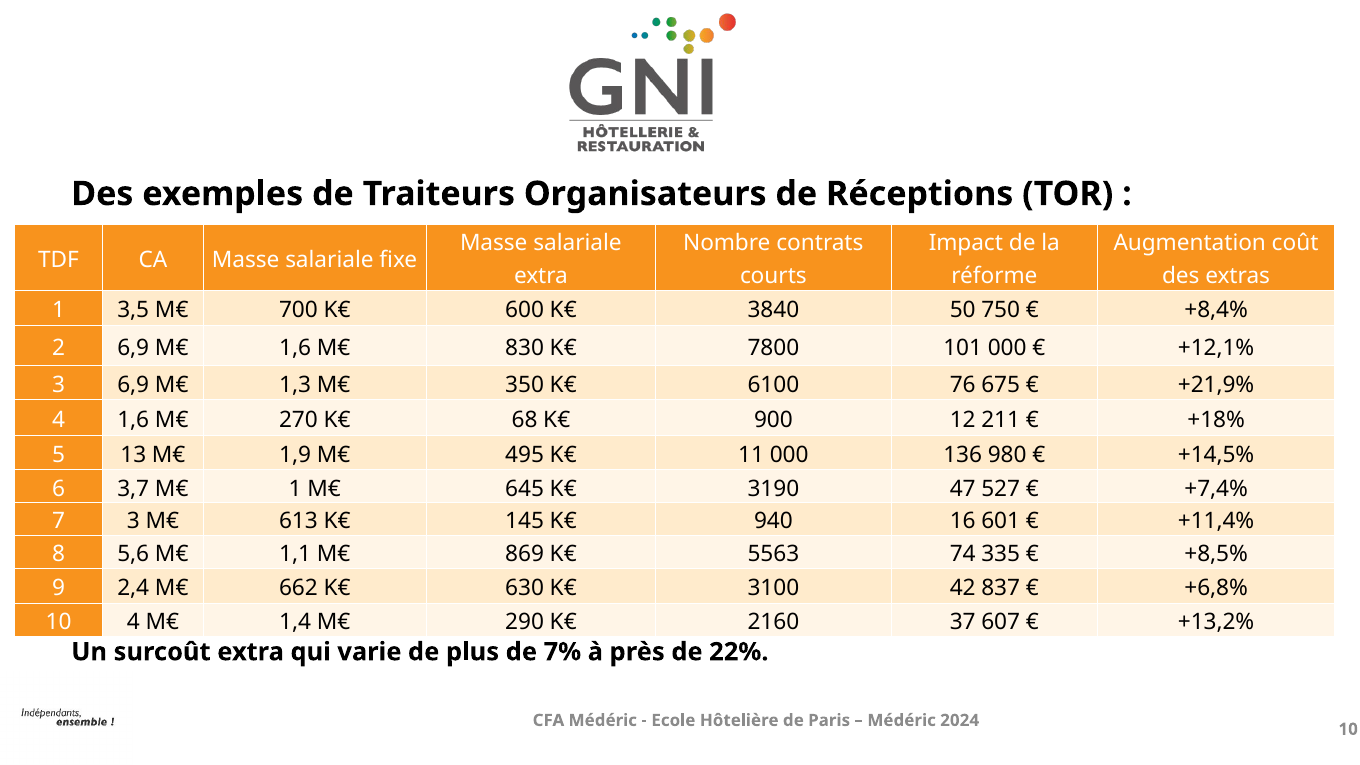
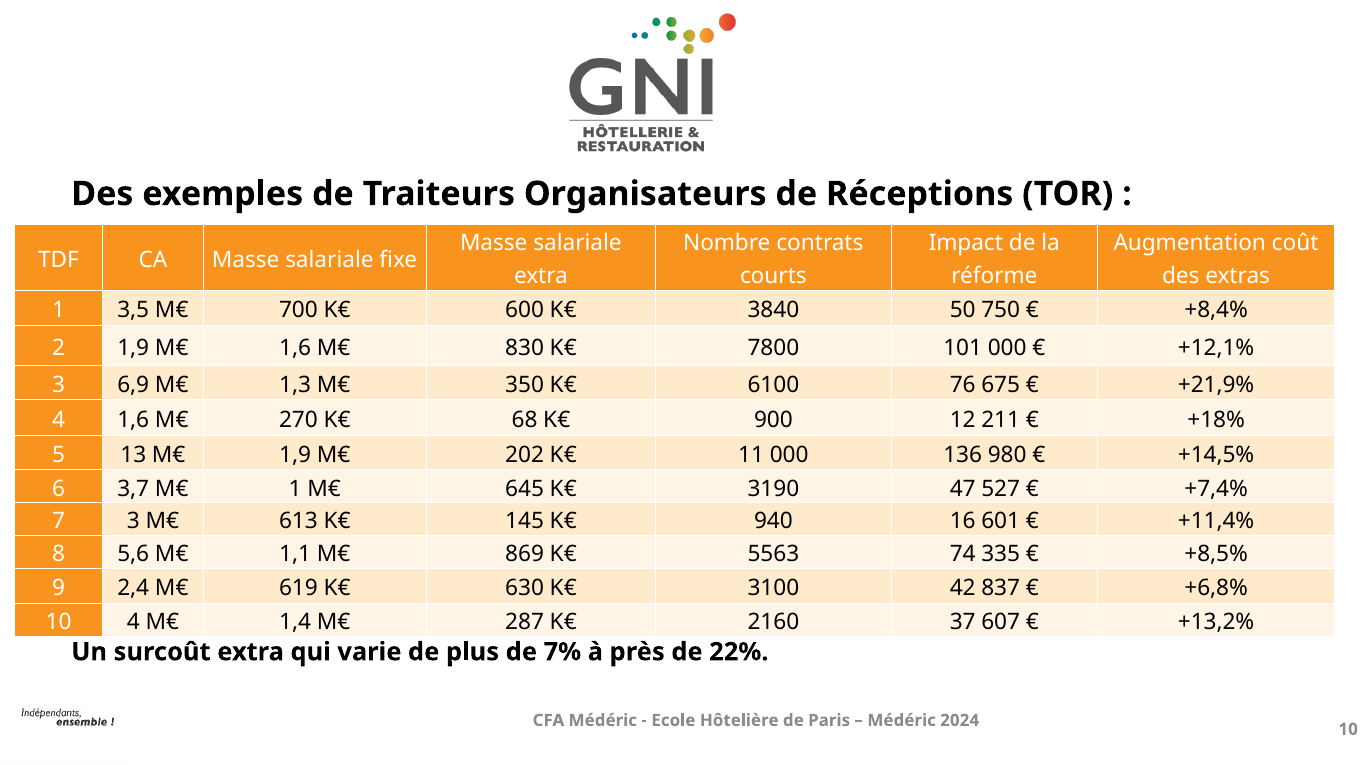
2 6,9: 6,9 -> 1,9 (133, 348)
495: 495 -> 202 (525, 455)
662: 662 -> 619 (298, 588)
290: 290 -> 287 (525, 622)
